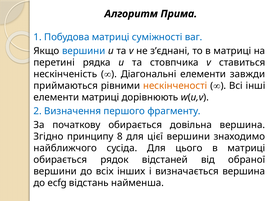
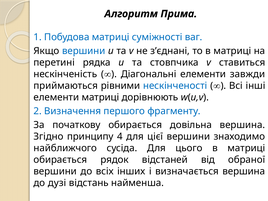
нескінченості colour: orange -> blue (175, 86)
8: 8 -> 4 (120, 137)
ecfg: ecfg -> дузі (57, 183)
